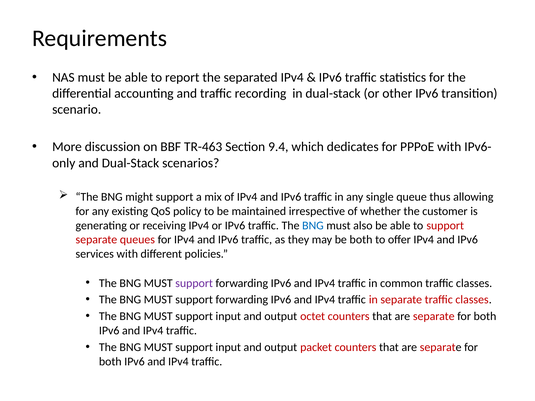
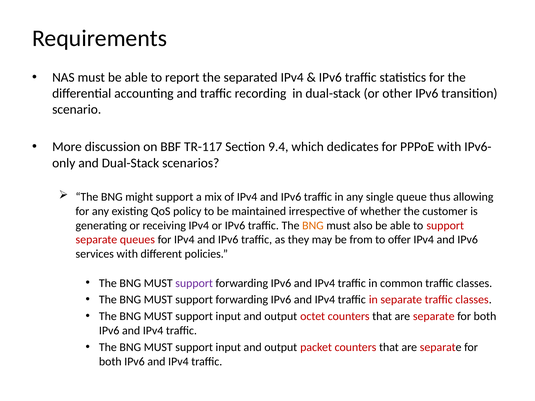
TR-463: TR-463 -> TR-117 (203, 147)
BNG colour: blue -> orange (313, 226)
be both: both -> from (361, 240)
